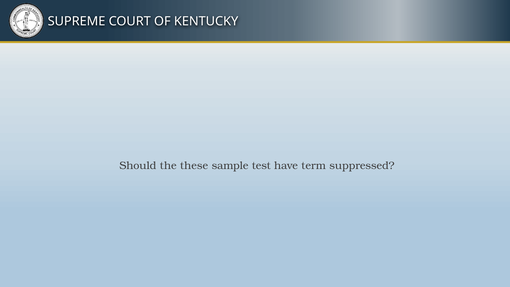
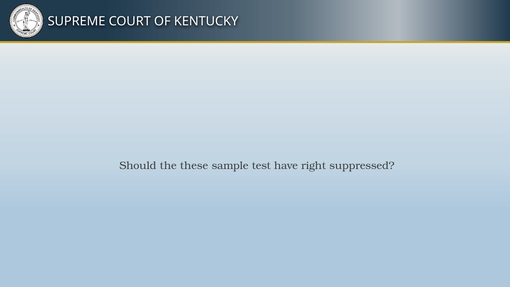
term: term -> right (314, 165)
